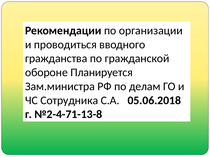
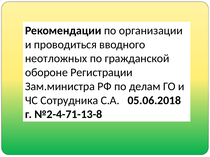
гражданства: гражданства -> неотложных (56, 59)
Планируется: Планируется -> Регистрации (102, 73)
